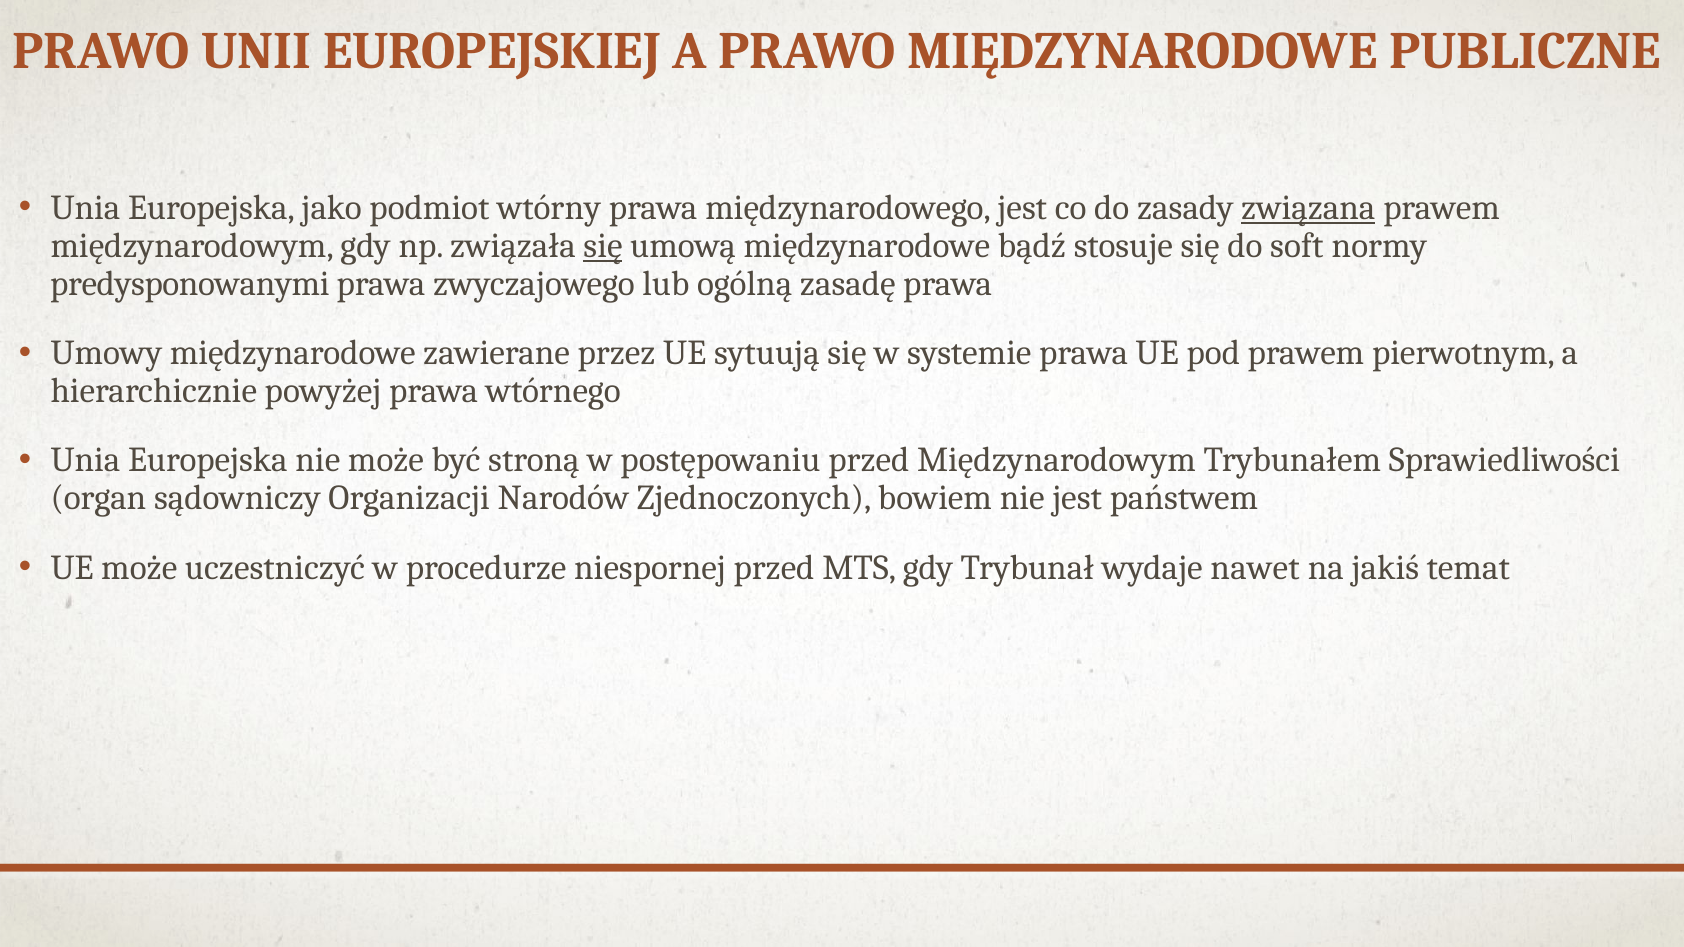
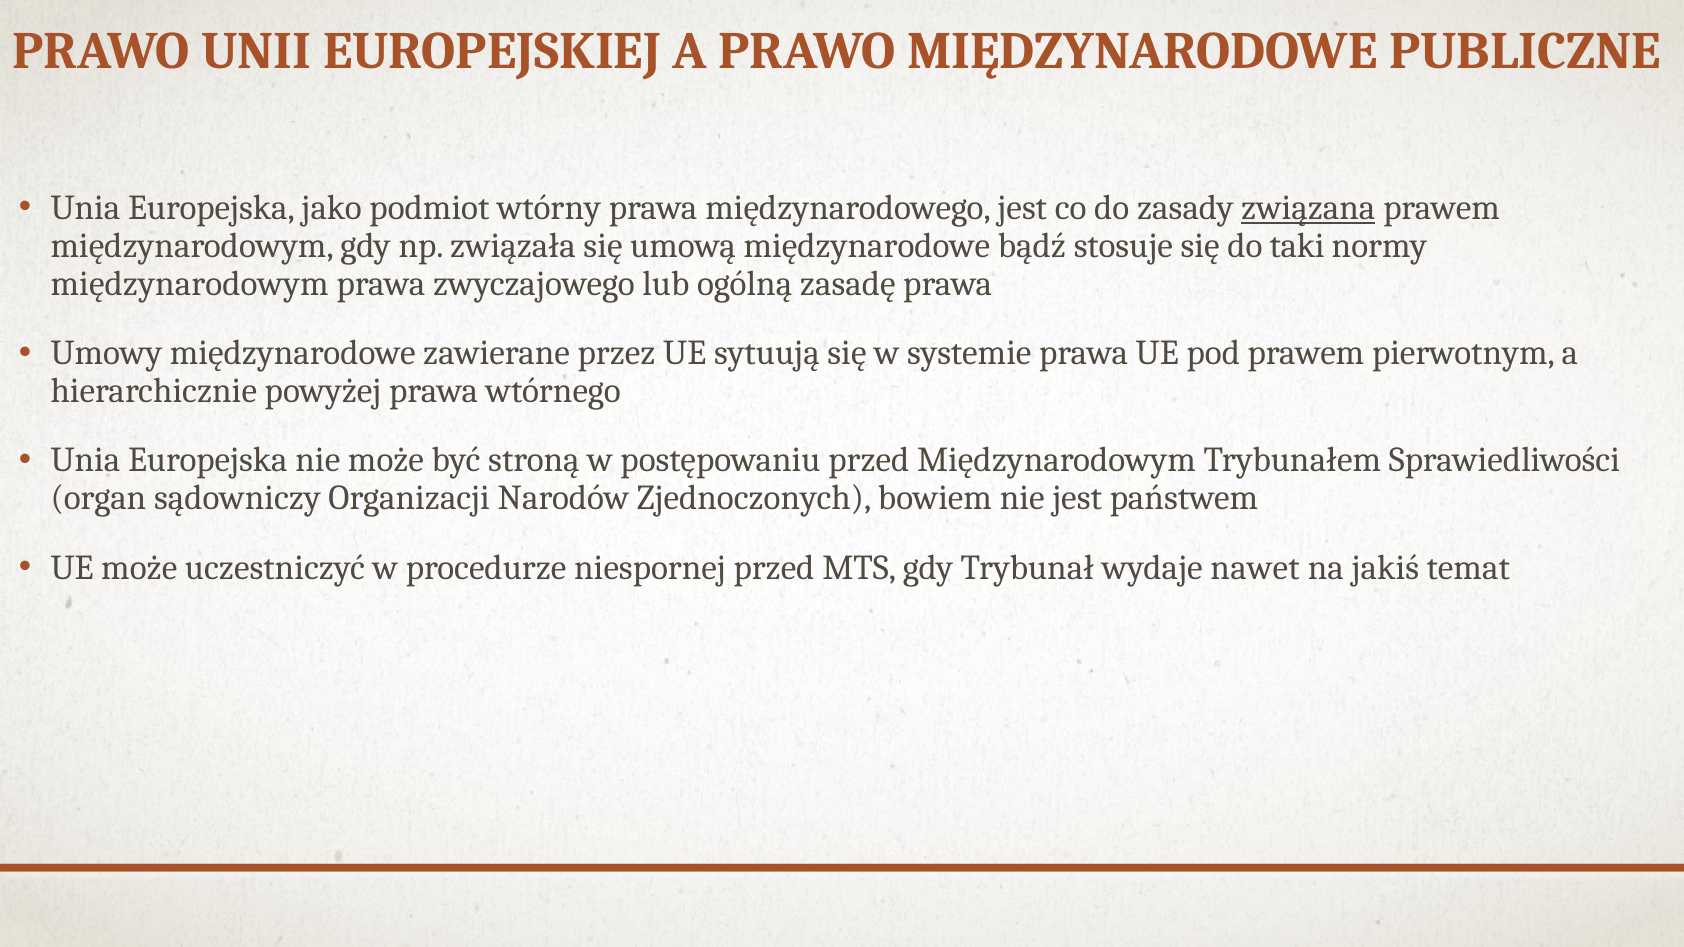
się underline: present -> none (603, 246)
soft: soft -> taki (1297, 246)
predysponowanymi: predysponowanymi -> międzynarodowym (190, 284)
